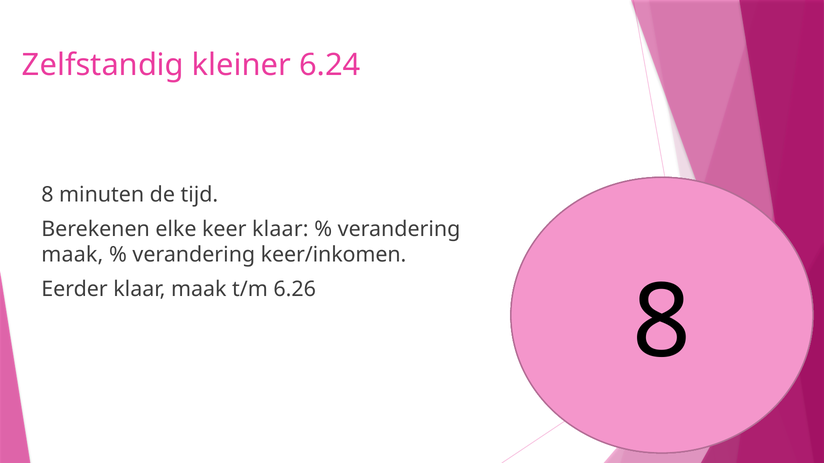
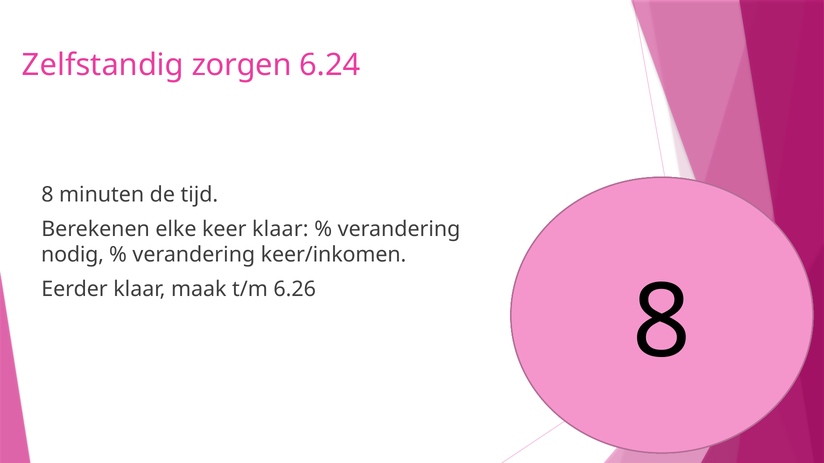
kleiner: kleiner -> zorgen (242, 65)
maak: maak -> nodig (73, 255)
